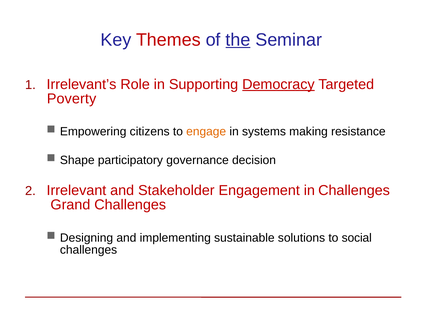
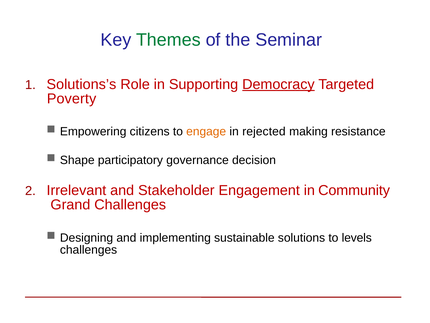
Themes colour: red -> green (168, 40)
the underline: present -> none (238, 40)
Irrelevant’s: Irrelevant’s -> Solutions’s (81, 84)
systems: systems -> rejected (264, 131)
in Challenges: Challenges -> Community (354, 190)
social: social -> levels (357, 237)
